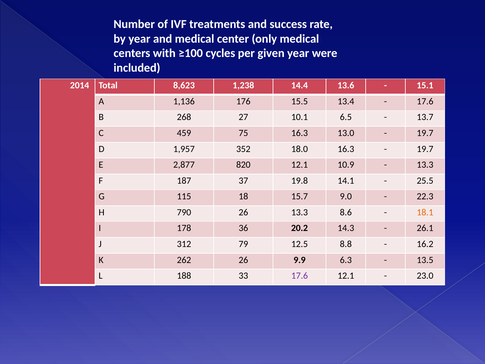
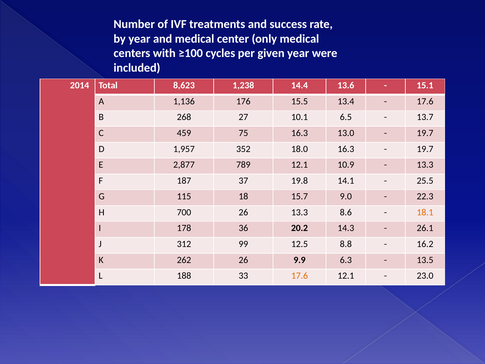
820: 820 -> 789 (243, 165)
790: 790 -> 700 (184, 212)
79: 79 -> 99 (243, 244)
17.6 colour: purple -> orange (300, 276)
